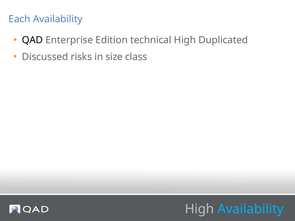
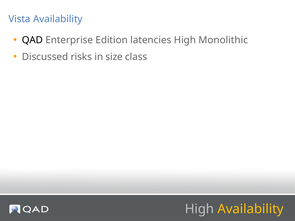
Each: Each -> Vista (20, 19)
technical: technical -> latencies (151, 40)
Duplicated: Duplicated -> Monolithic (223, 40)
Availability colour: light blue -> yellow (251, 209)
